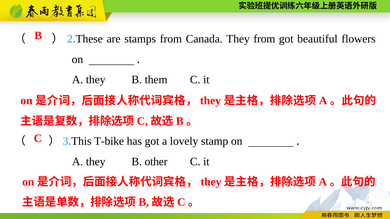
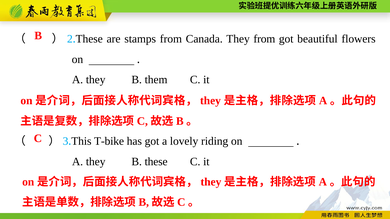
stamp: stamp -> riding (215, 141)
B other: other -> these (156, 162)
